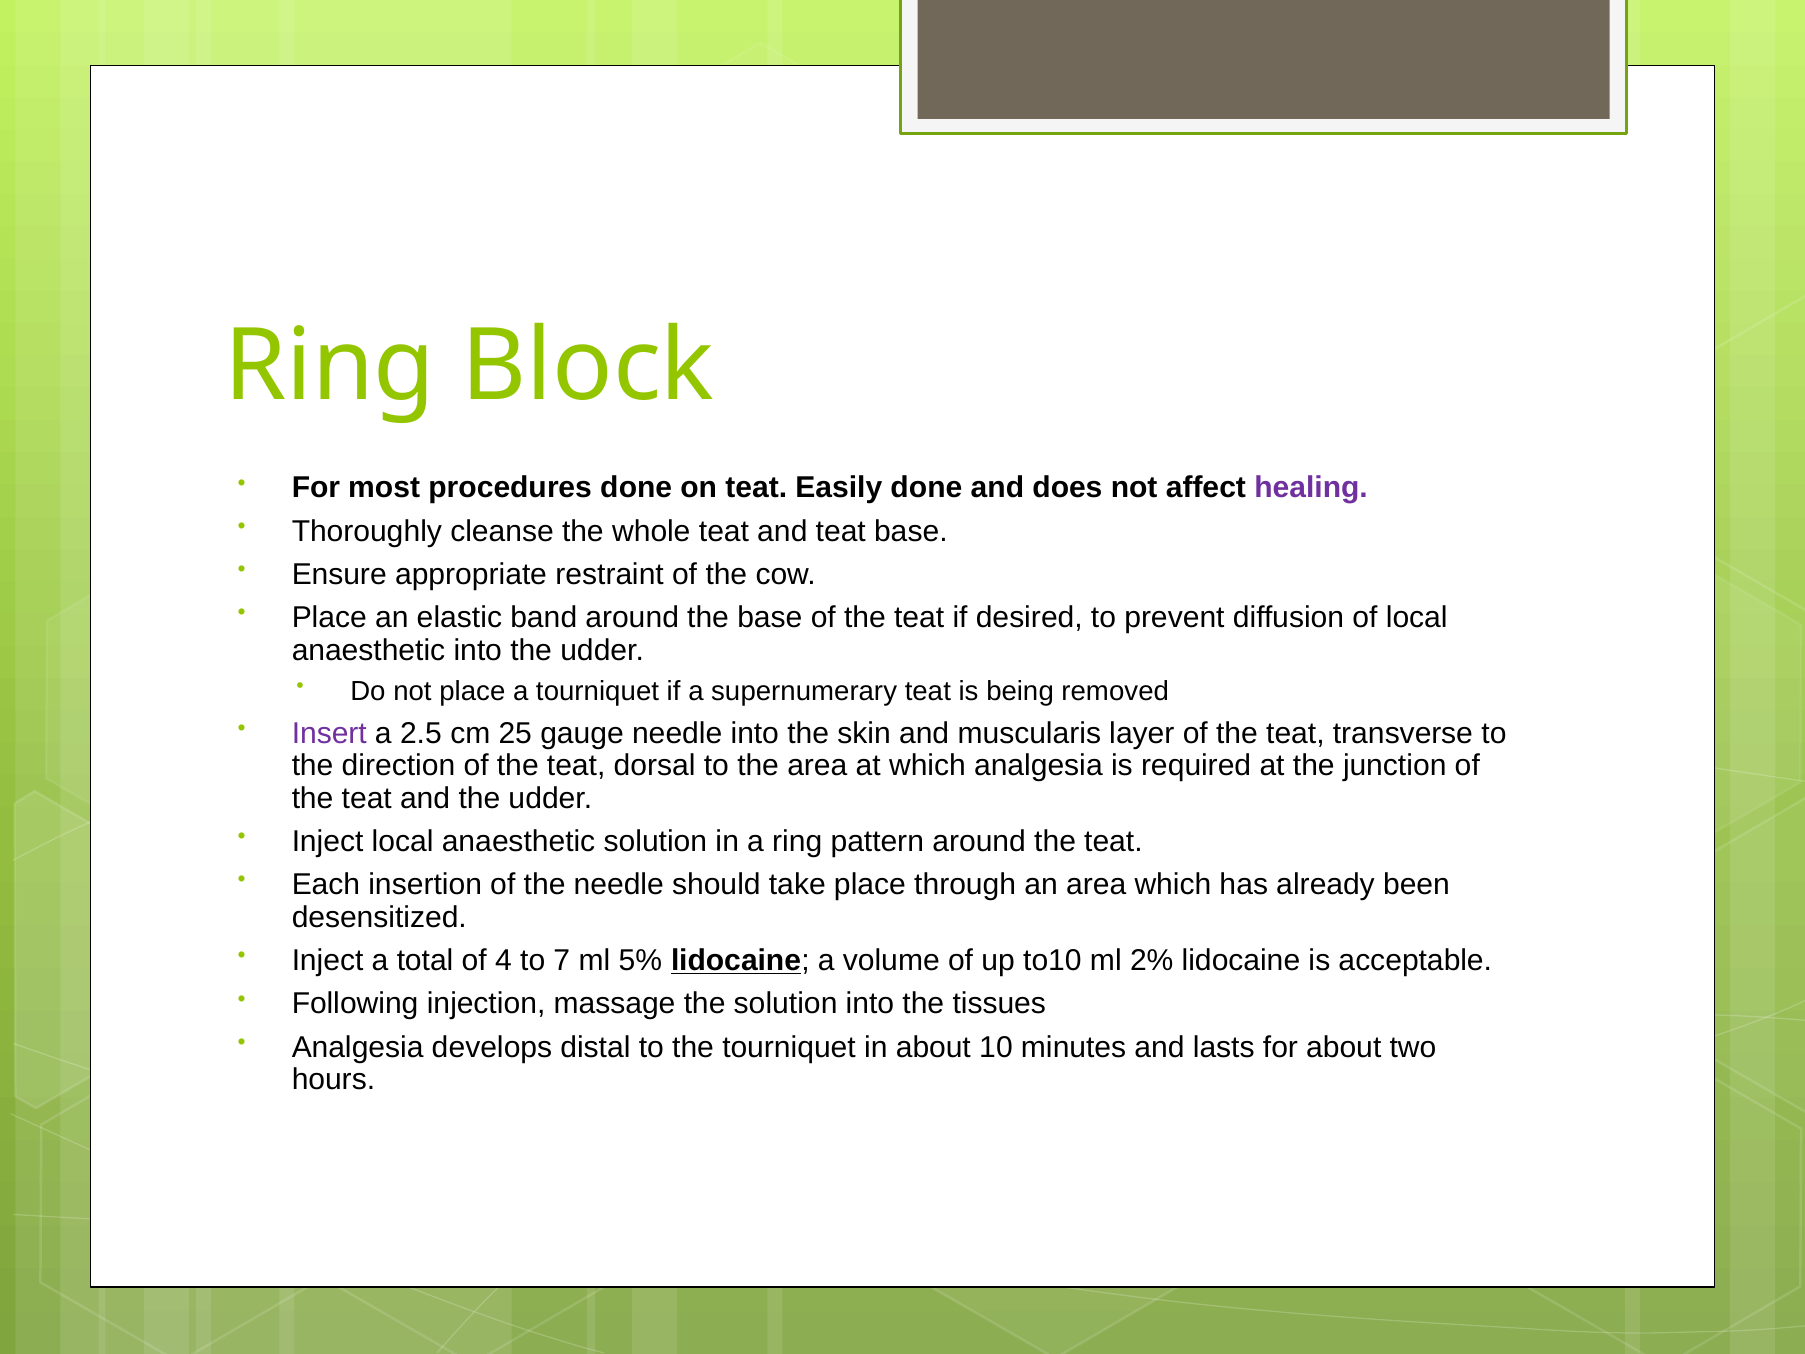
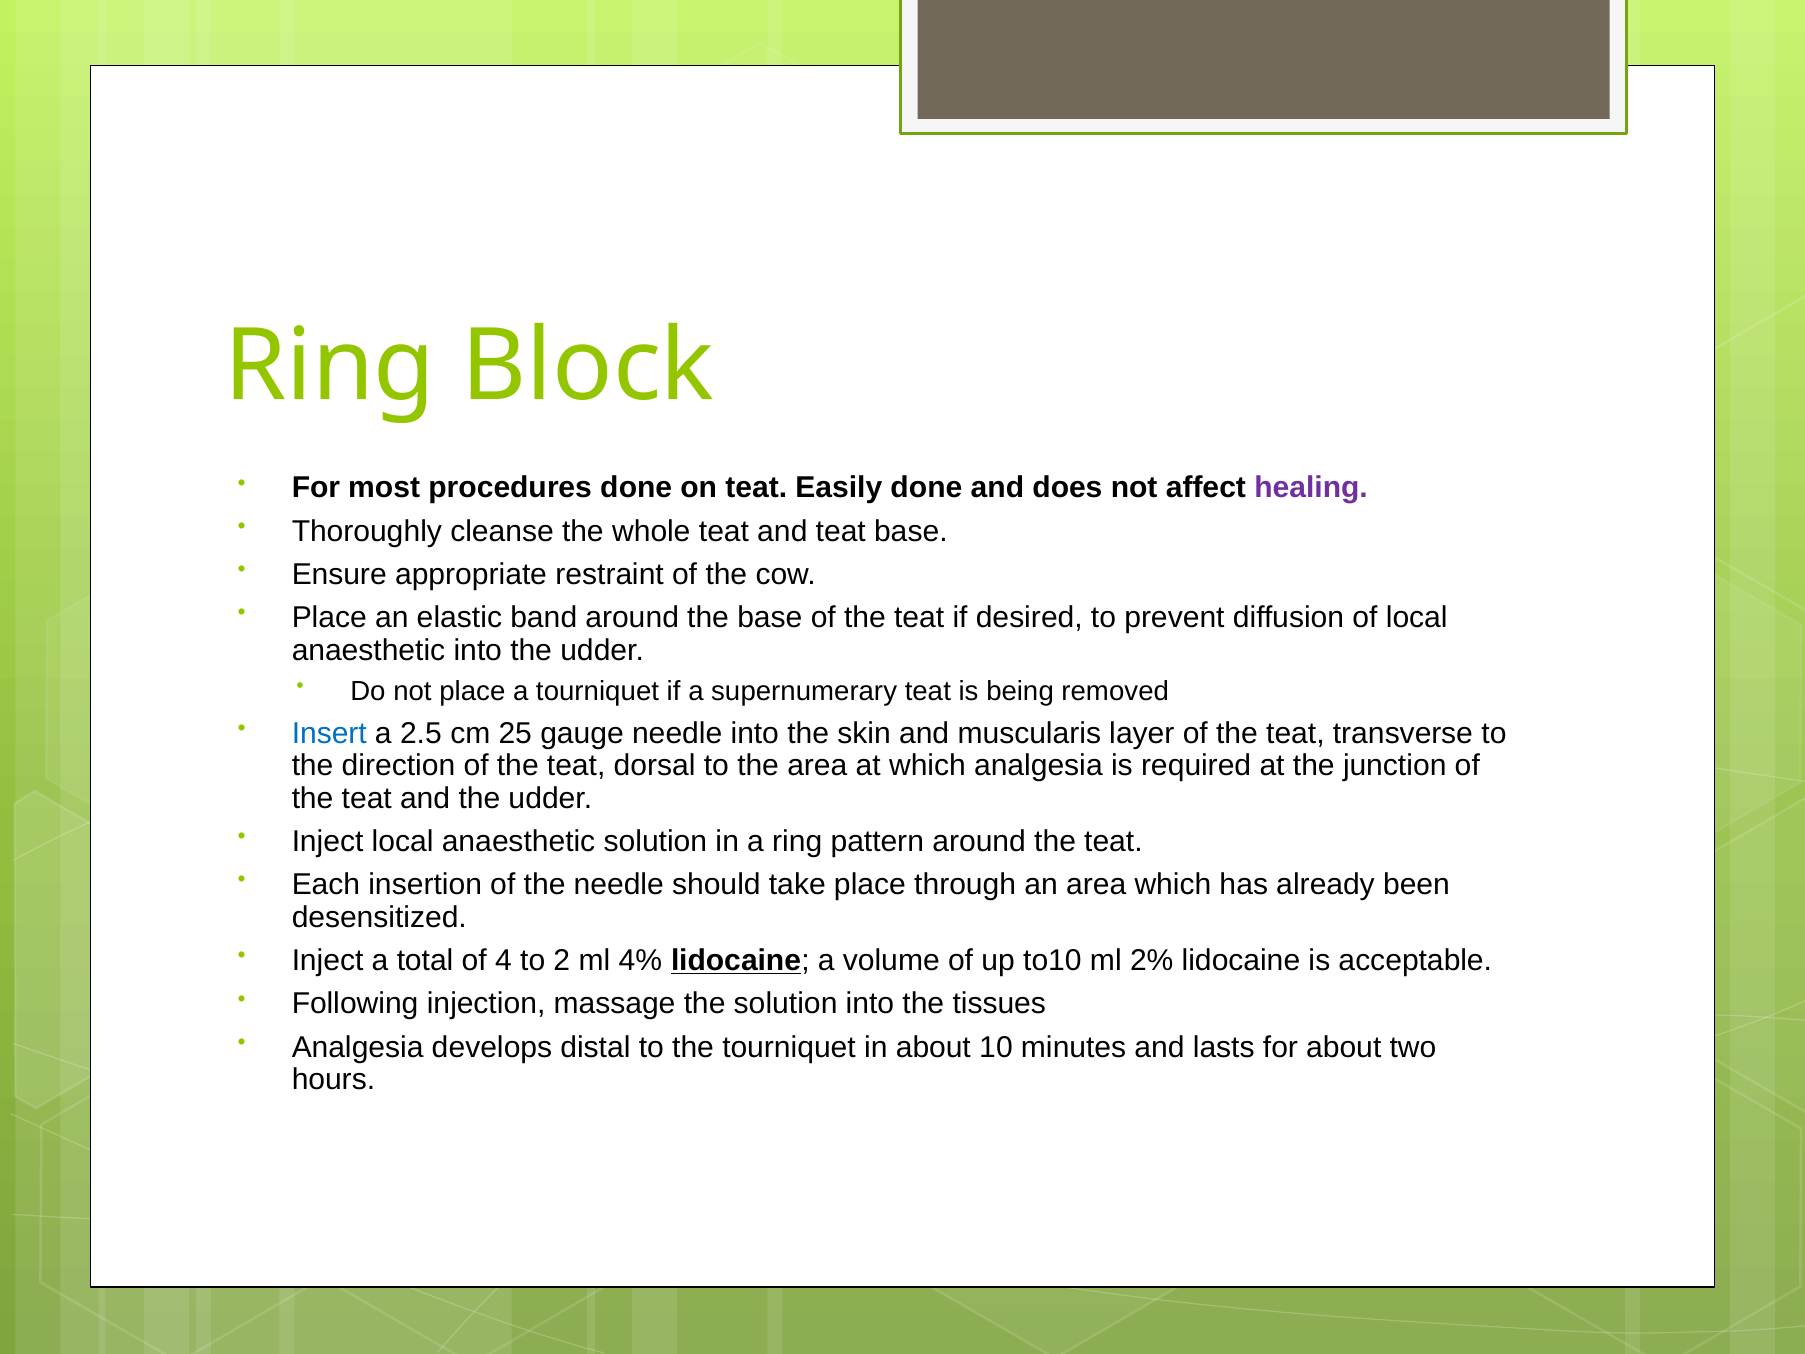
Insert colour: purple -> blue (329, 733)
7: 7 -> 2 (562, 960)
5%: 5% -> 4% (640, 960)
